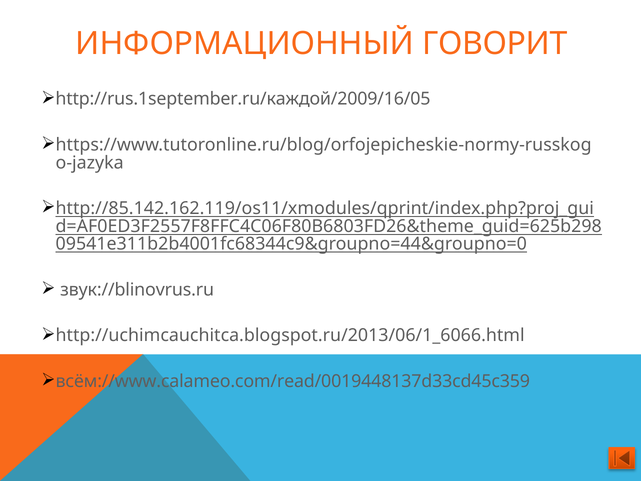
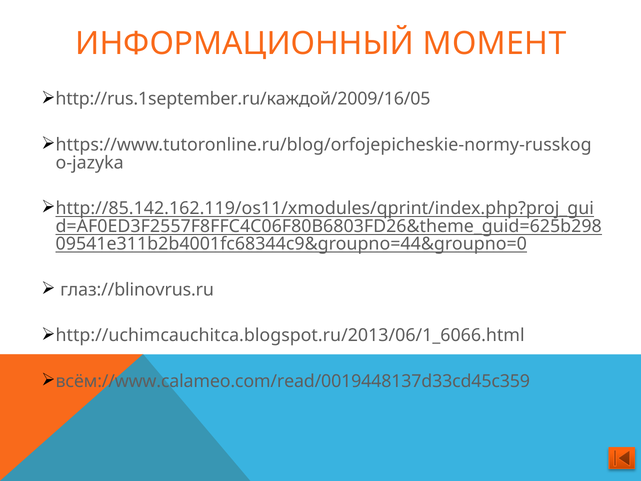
ГОВОРИТ: ГОВОРИТ -> МОМЕНТ (495, 44)
звук://blinovrus.ru: звук://blinovrus.ru -> глаз://blinovrus.ru (137, 290)
